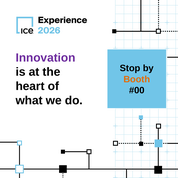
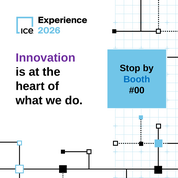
Booth colour: orange -> blue (137, 79)
